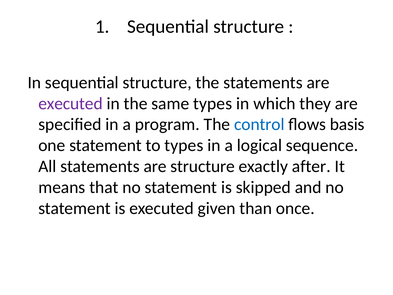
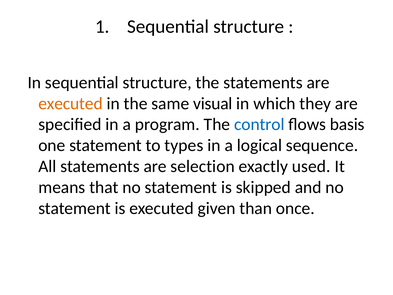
executed colour: purple -> orange (71, 103)
same types: types -> visual (213, 103)
are structure: structure -> selection (203, 166)
after: after -> used (311, 166)
